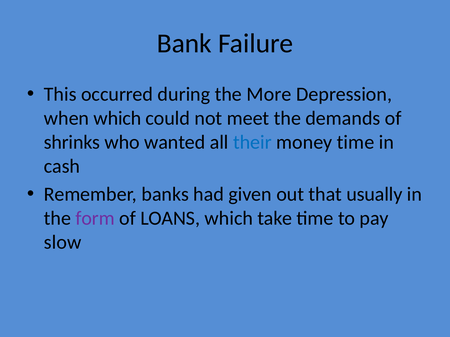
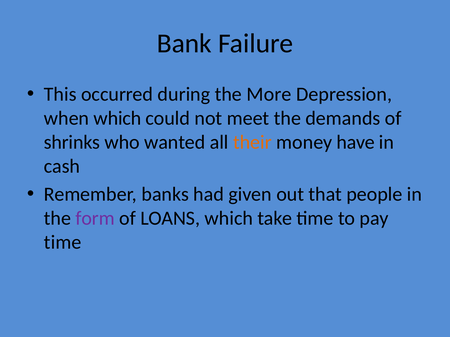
their colour: blue -> orange (252, 142)
money time: time -> have (356, 142)
usually: usually -> people (374, 194)
slow: slow -> time (63, 242)
